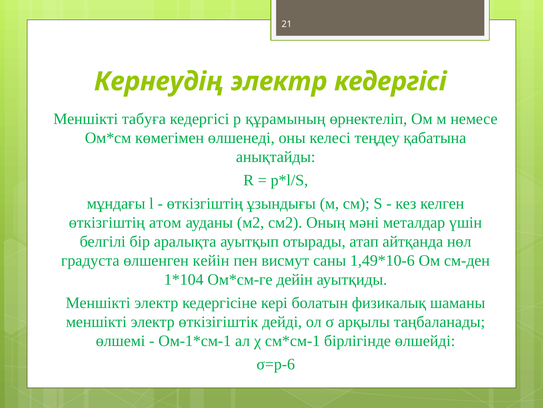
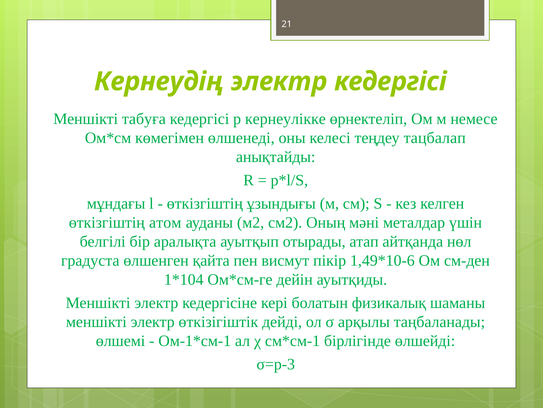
құрамының: құрамының -> кернеулікке (285, 119)
қабатына: қабатына -> тацбалап (435, 138)
кейін: кейін -> қайта (211, 260)
саны: саны -> пікір (330, 260)
σ=p-6: σ=p-6 -> σ=p-3 (276, 364)
